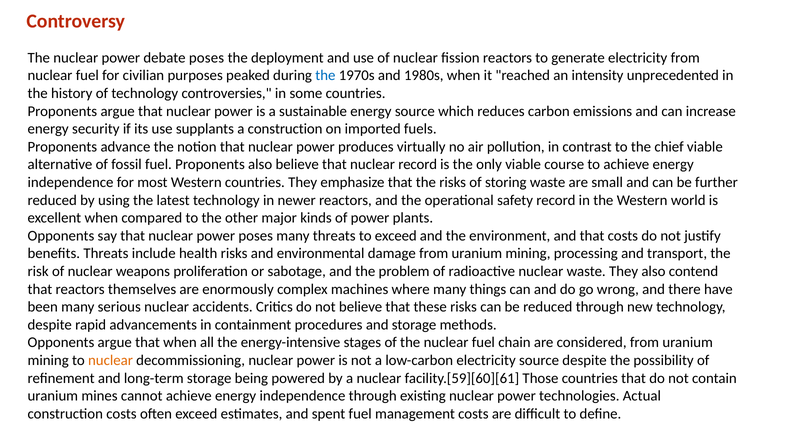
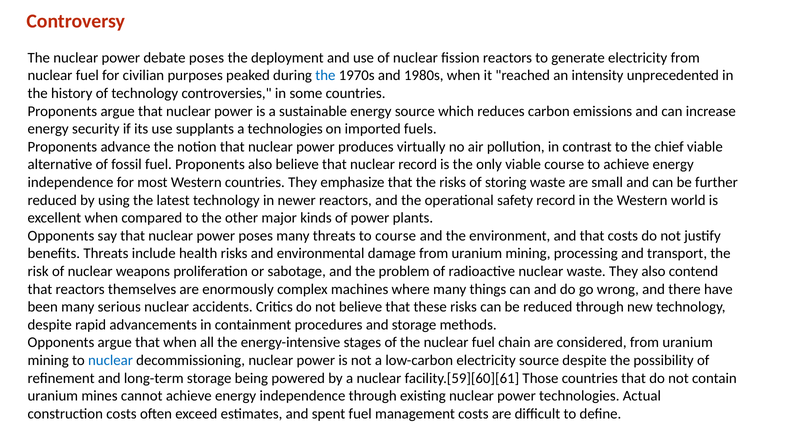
a construction: construction -> technologies (285, 129)
to exceed: exceed -> course (396, 236)
nuclear colour: orange -> blue (110, 360)
